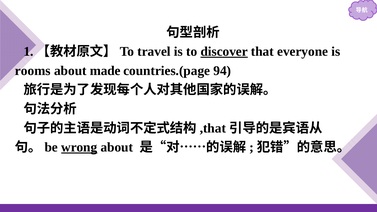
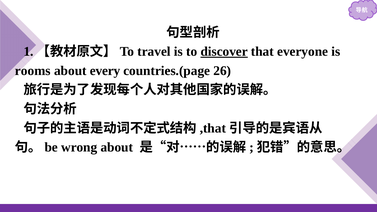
made: made -> every (105, 71)
94: 94 -> 26 (222, 71)
wrong underline: present -> none (79, 147)
